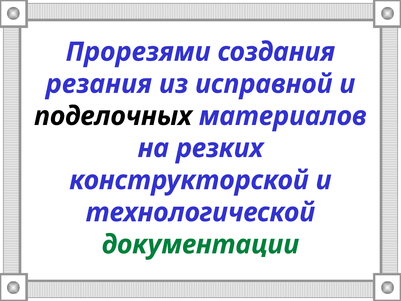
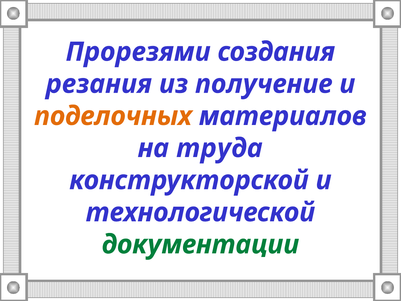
исправной: исправной -> получение (264, 84)
поделочных colour: black -> orange (113, 116)
резких: резких -> труда (219, 148)
